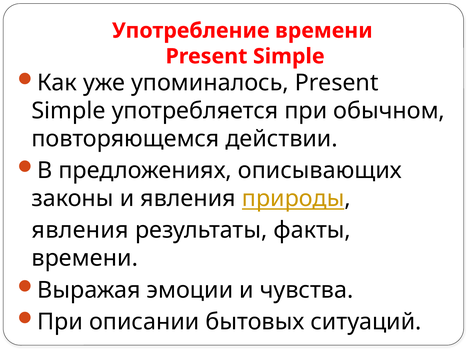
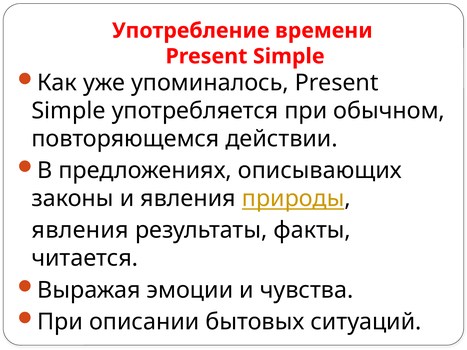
времени: времени -> читается (85, 258)
